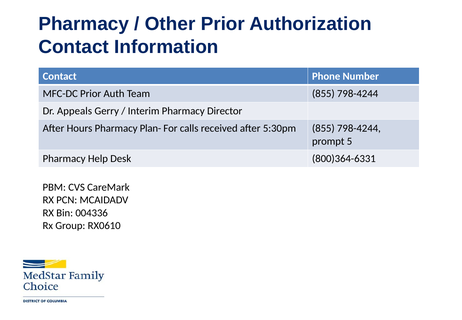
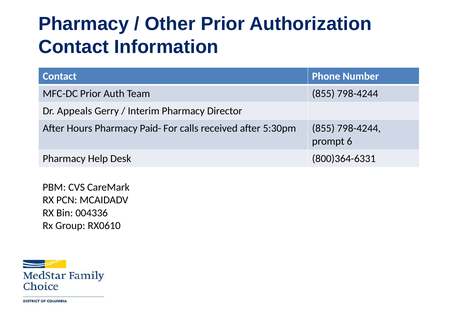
Plan-: Plan- -> Paid- (151, 128)
5: 5 -> 6 (350, 141)
